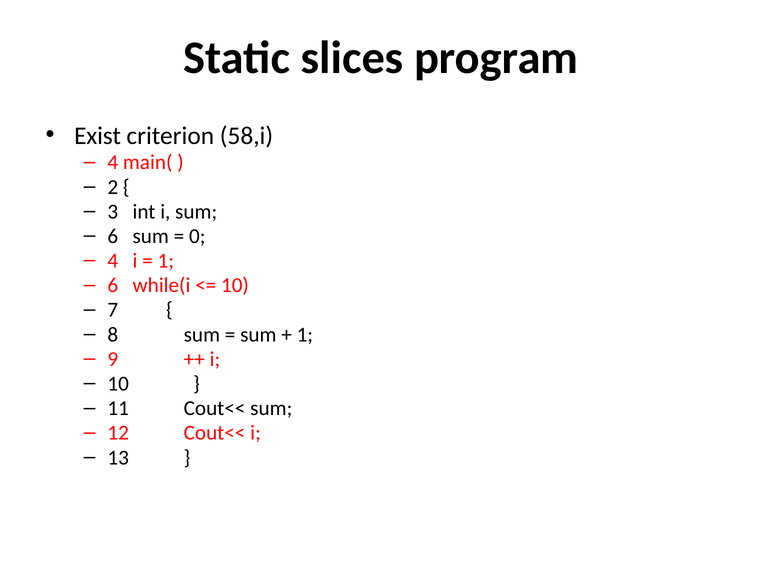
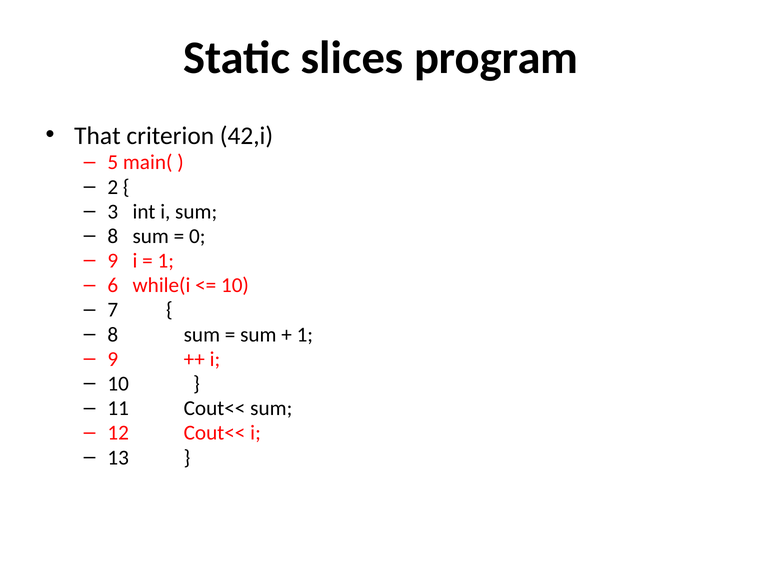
Exist: Exist -> That (97, 136)
58,i: 58,i -> 42,i (246, 136)
4: 4 -> 5 (113, 162)
6: 6 -> 8 (113, 236)
4: 4 -> 9 (113, 261)
